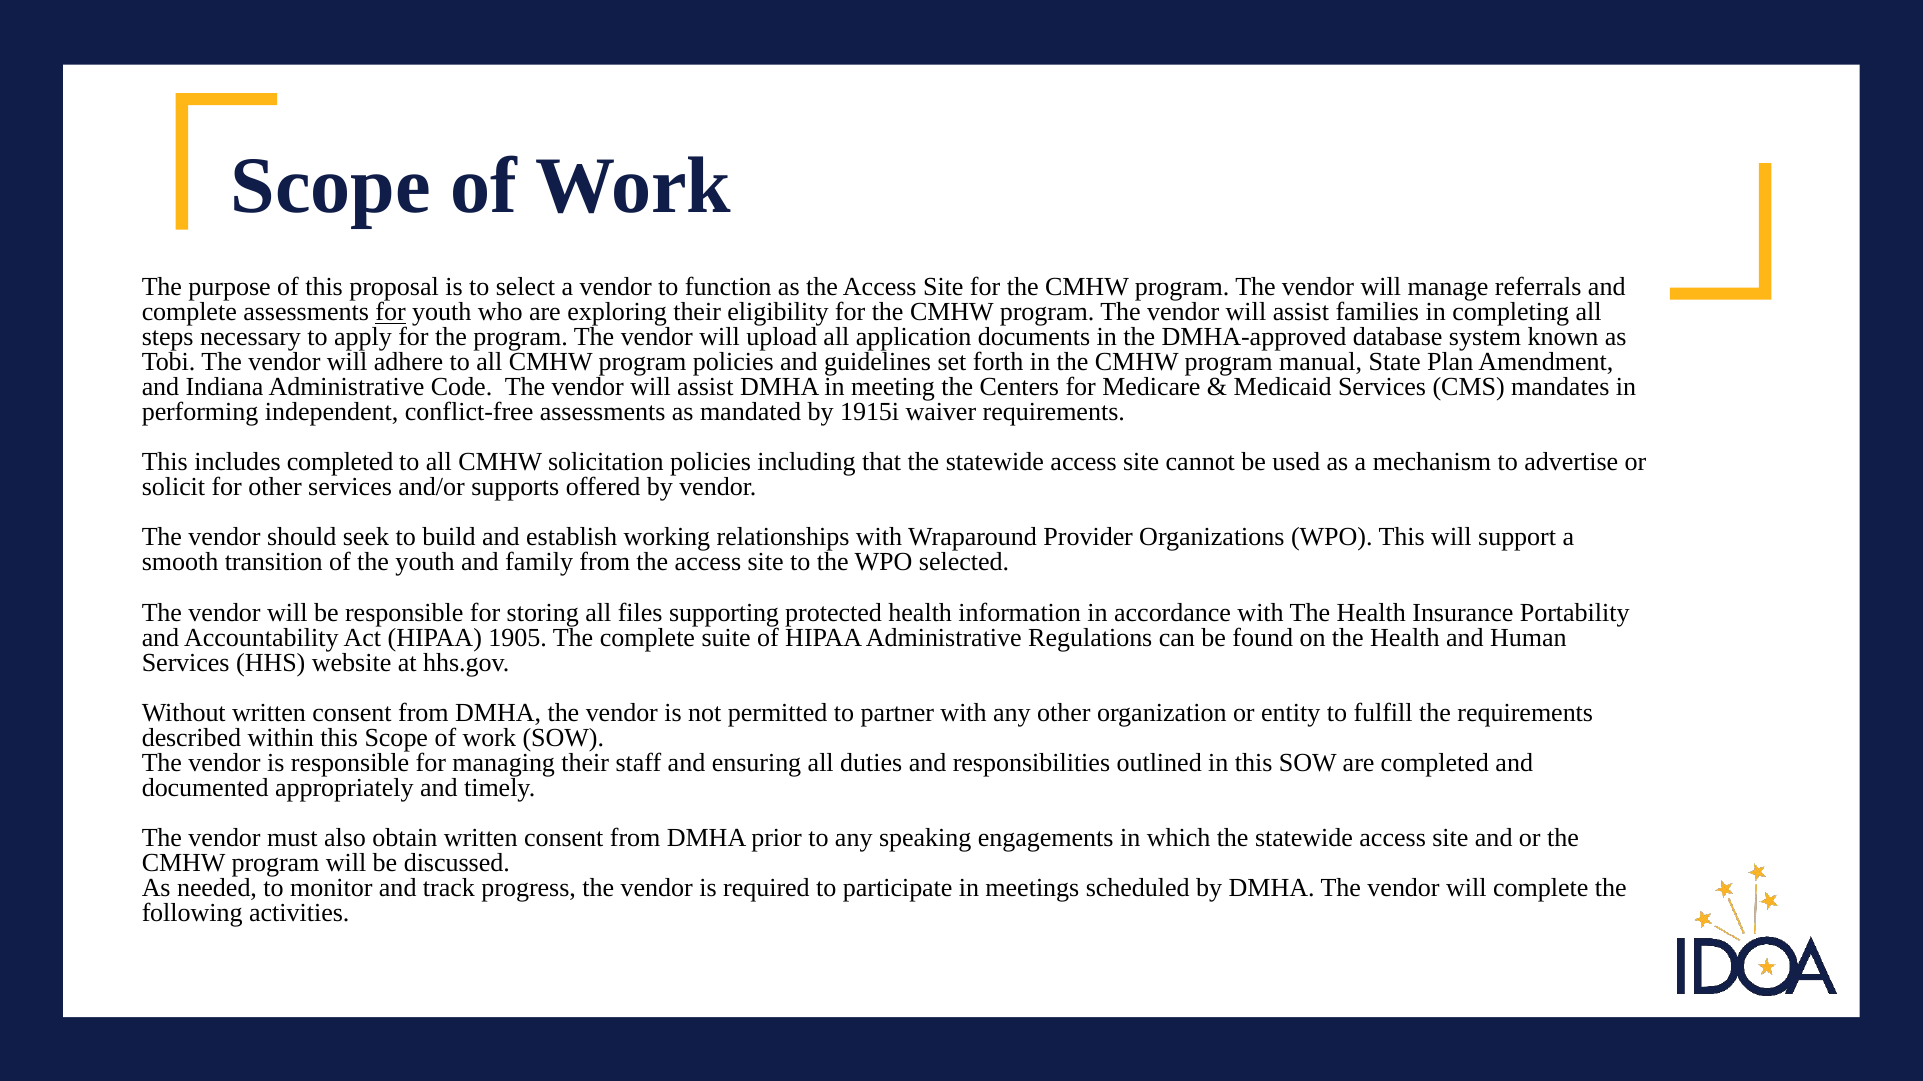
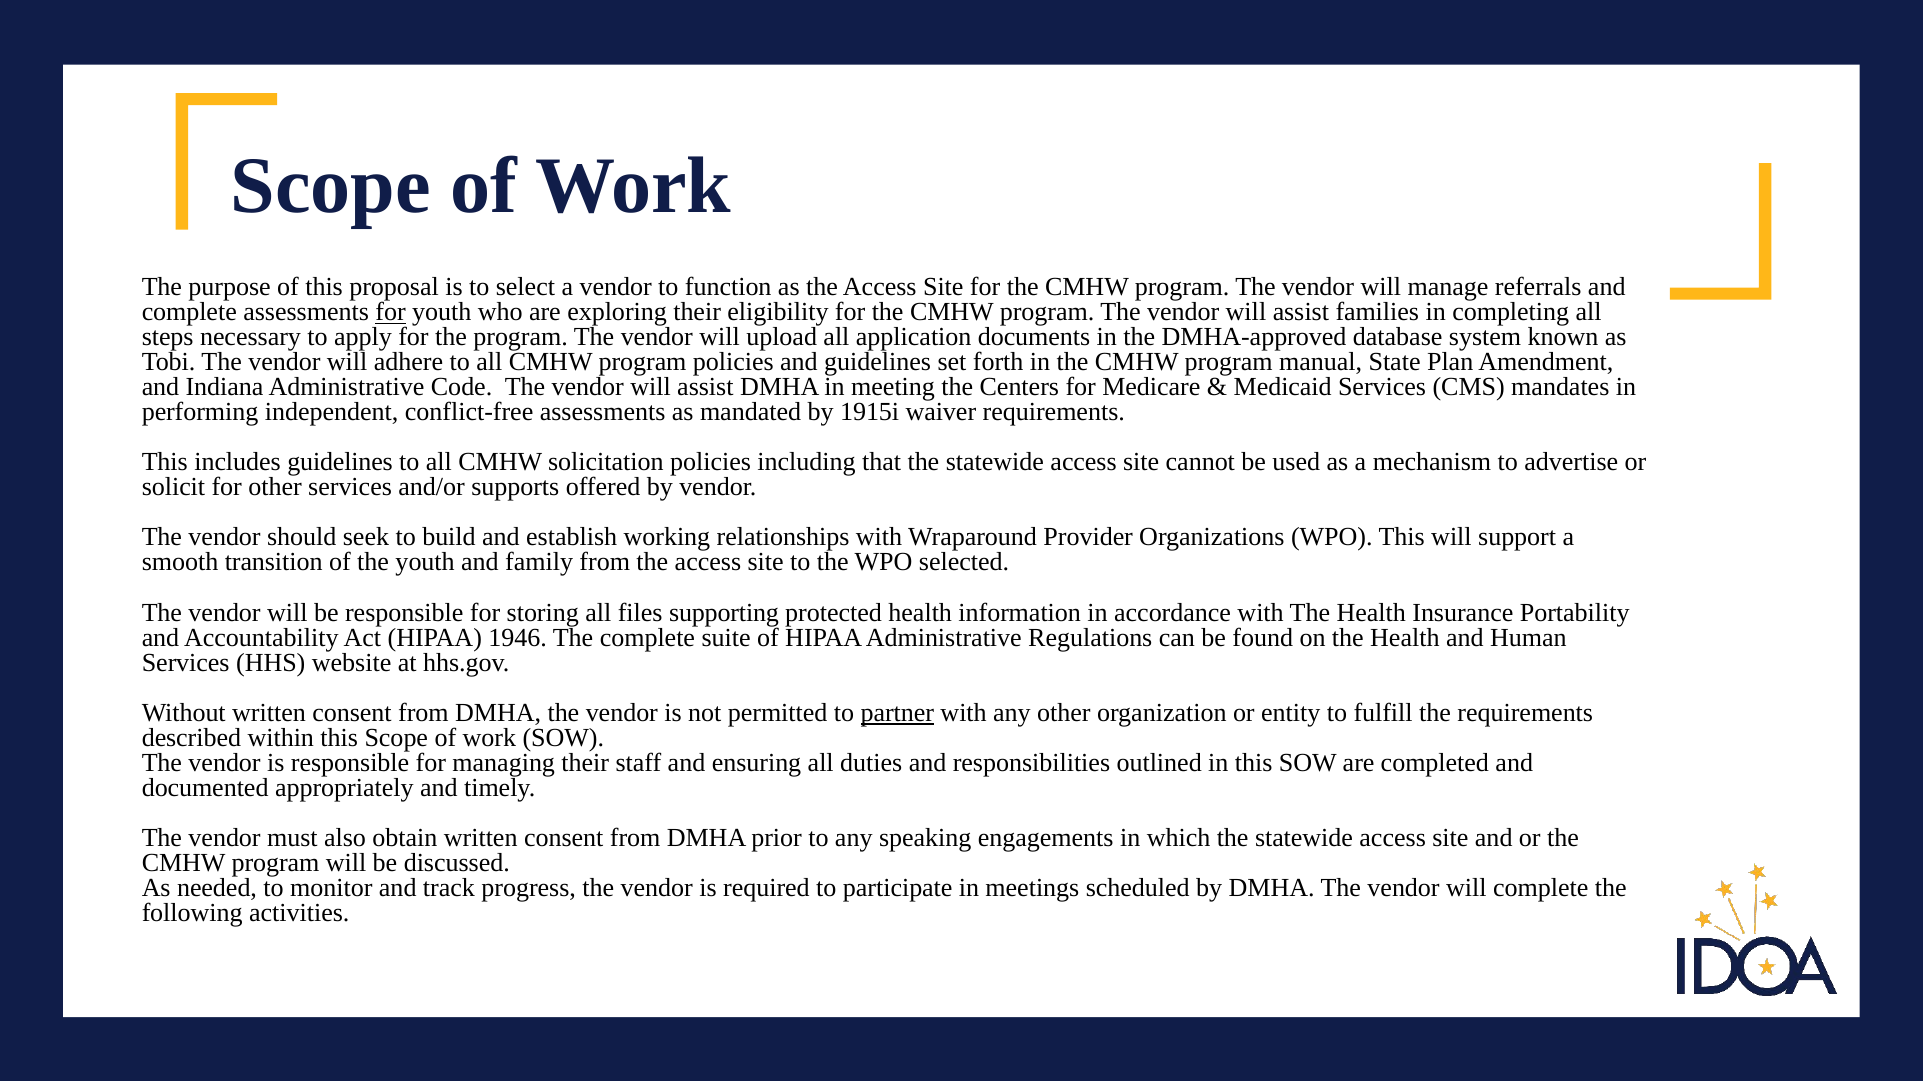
includes completed: completed -> guidelines (340, 463)
1905: 1905 -> 1946 (518, 638)
partner underline: none -> present (897, 713)
